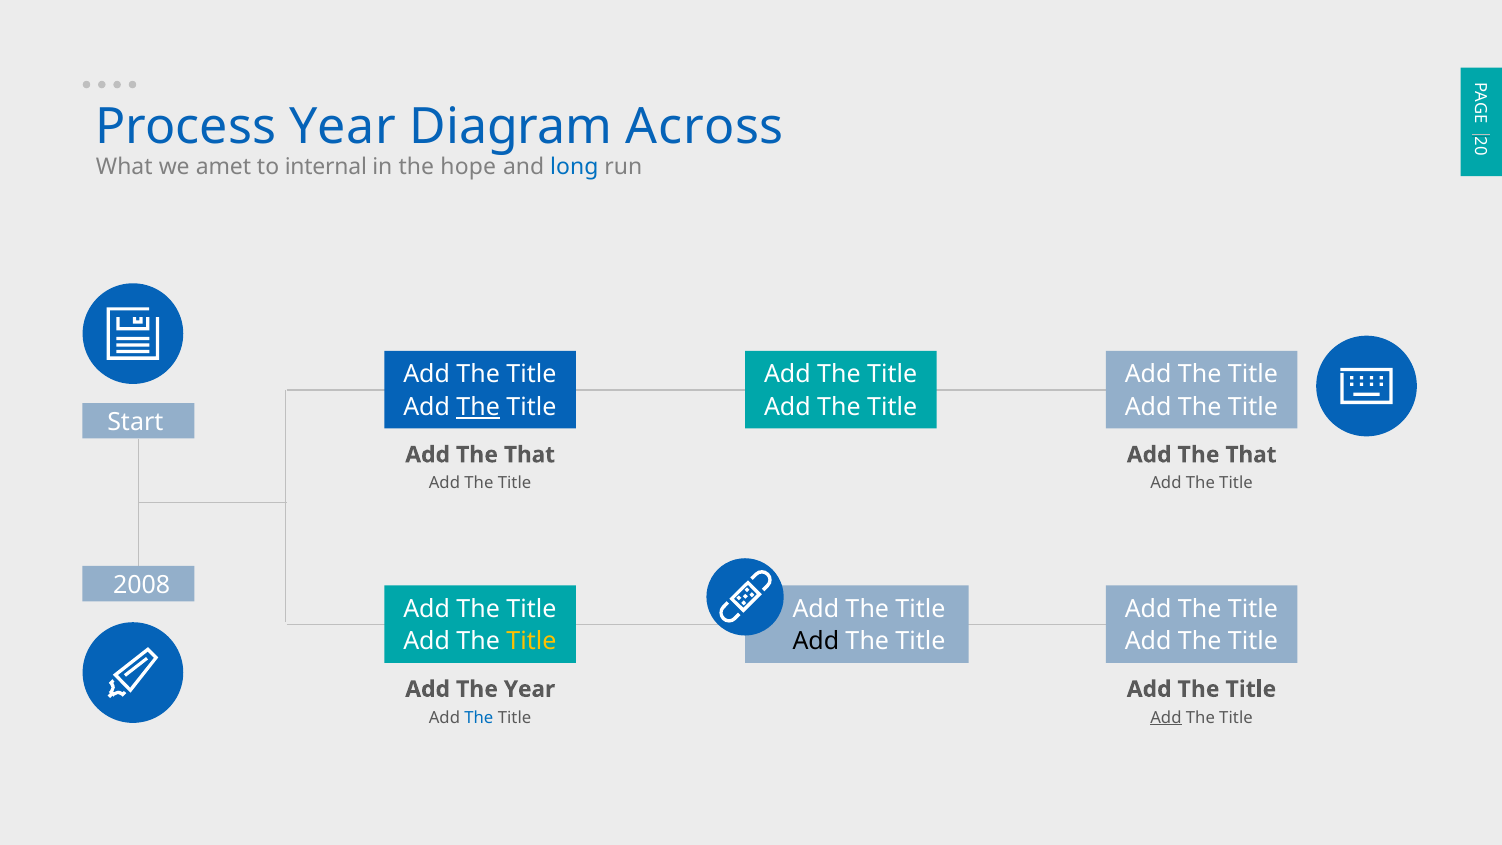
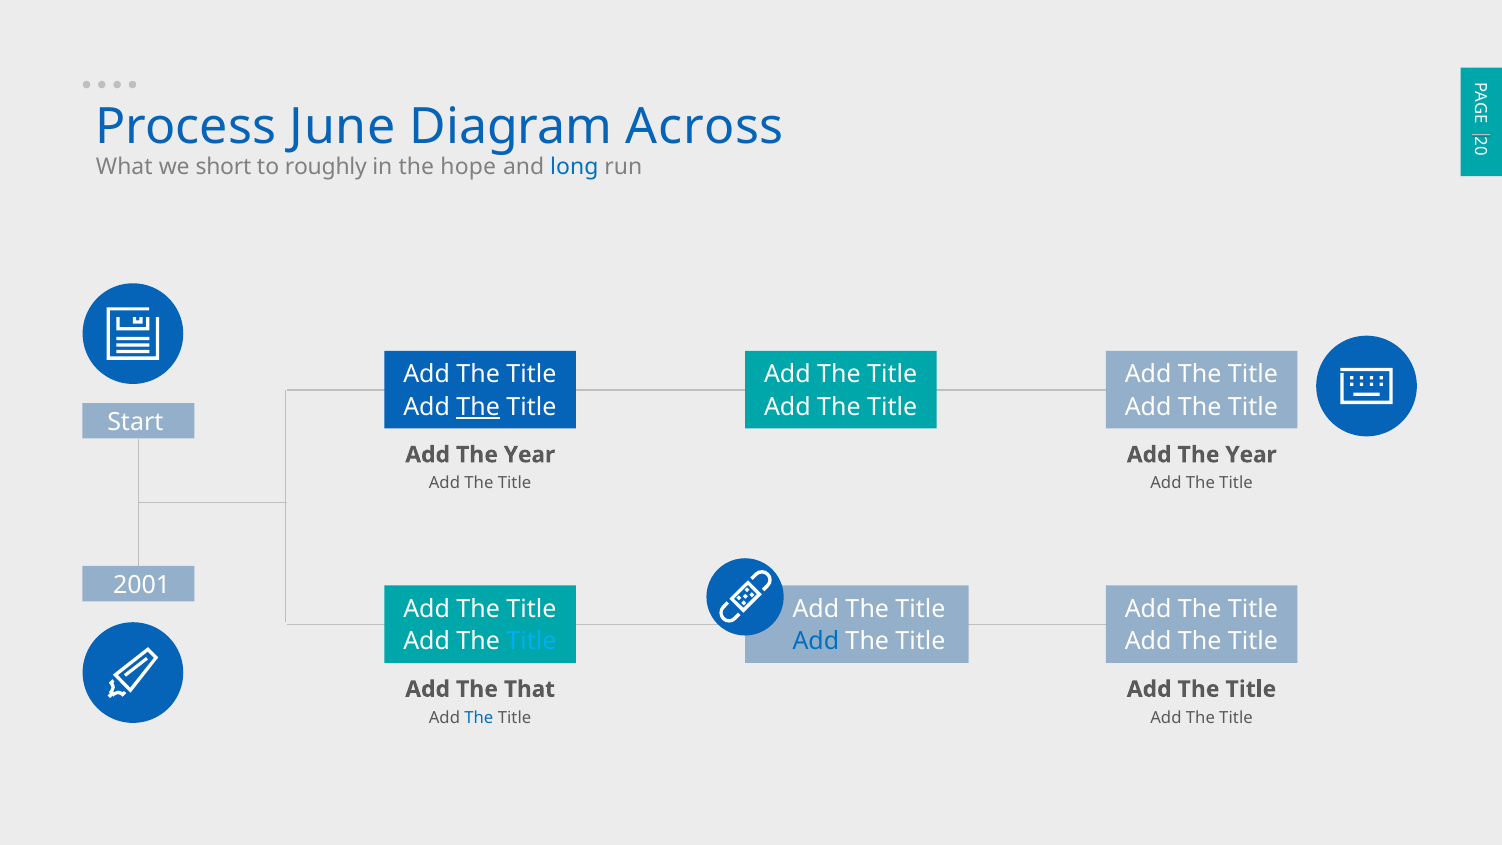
Process Year: Year -> June (343, 127)
amet: amet -> short (223, 167)
internal: internal -> roughly (326, 167)
That: That -> Year (529, 455)
That: That -> Year (1251, 455)
2008: 2008 -> 2001 (142, 585)
Title colour: yellow -> light blue (531, 642)
Add colour: black -> blue (816, 642)
The Year: Year -> That (529, 689)
Add underline: present -> none (1166, 718)
